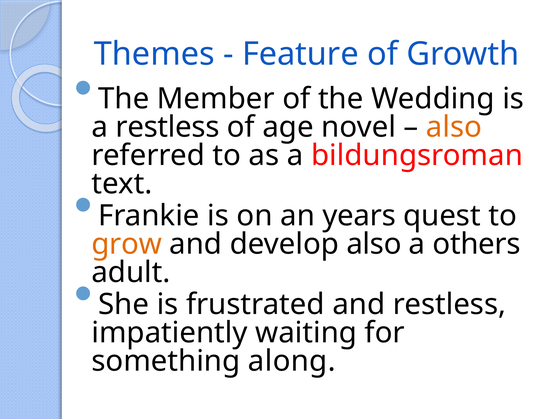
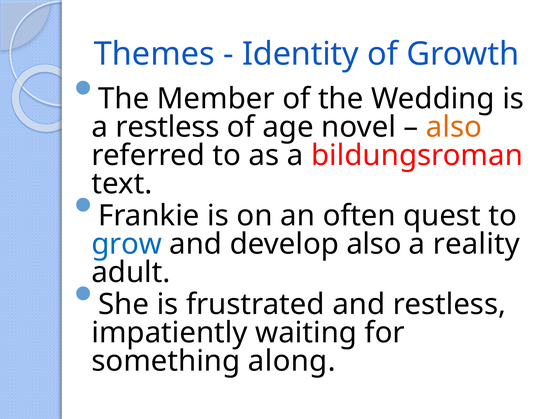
Feature: Feature -> Identity (300, 54)
years: years -> often (359, 216)
grow colour: orange -> blue (127, 244)
others: others -> reality (476, 244)
